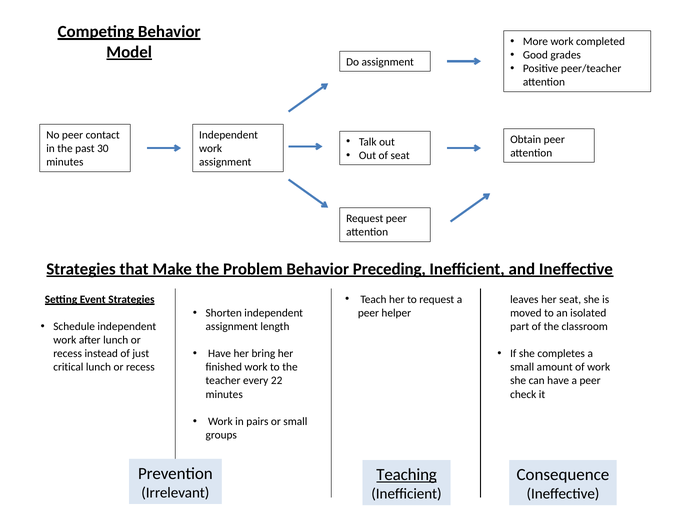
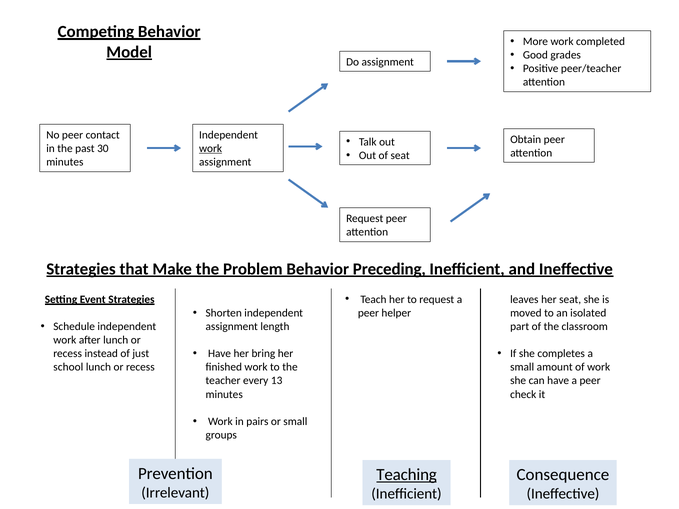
work underline: none -> present (211, 149)
critical: critical -> school (68, 367)
22: 22 -> 13 (277, 381)
